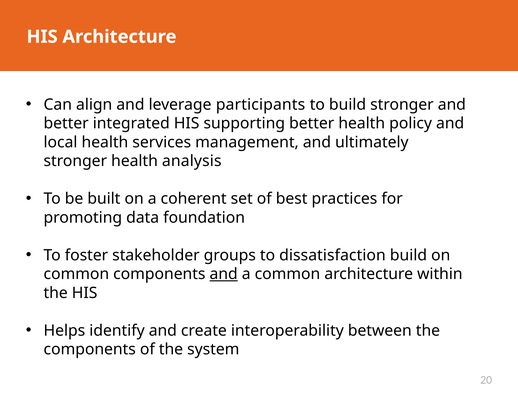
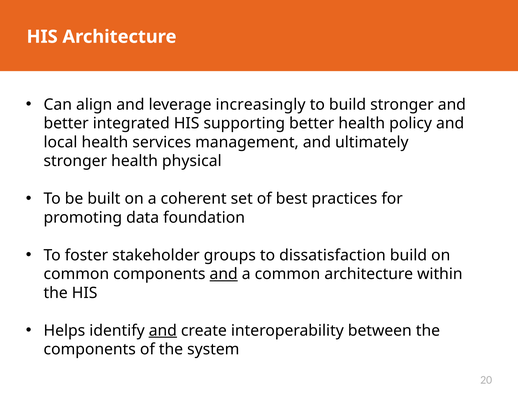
participants: participants -> increasingly (261, 105)
analysis: analysis -> physical (192, 161)
and underline: none -> present (163, 331)
